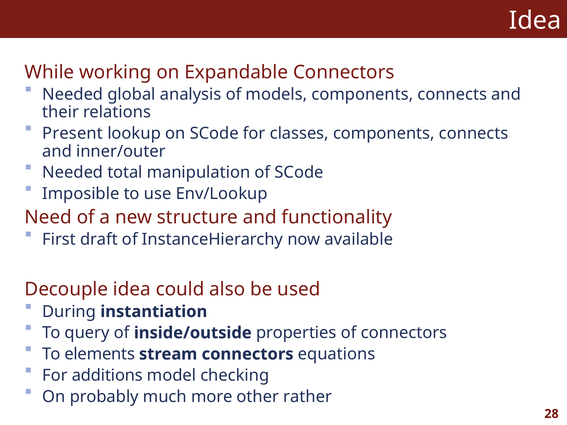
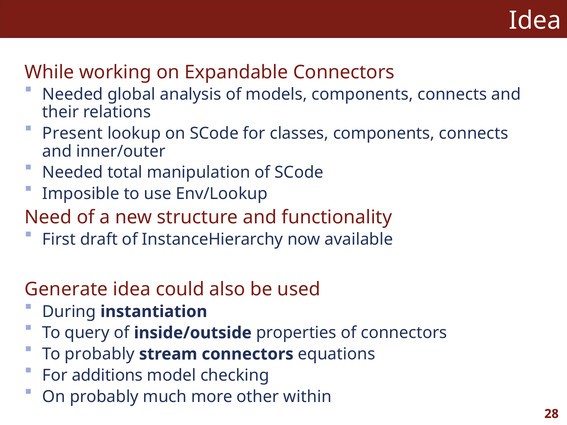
Decouple: Decouple -> Generate (66, 290)
To elements: elements -> probably (100, 354)
rather: rather -> within (308, 397)
